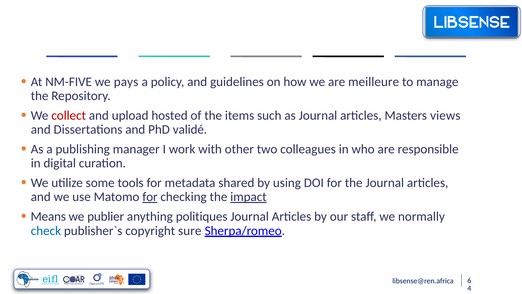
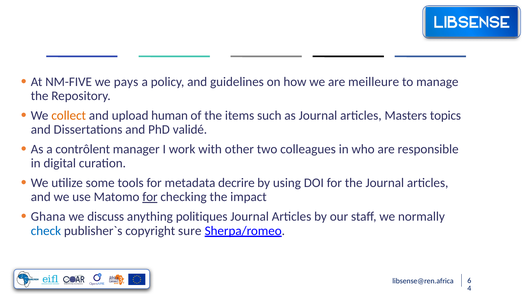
collect colour: red -> orange (69, 115)
hosted: hosted -> human (170, 115)
views: views -> topics (445, 115)
publishing: publishing -> contrôlent (83, 149)
shared: shared -> decrire (236, 183)
impact underline: present -> none (248, 197)
Means: Means -> Ghana (48, 216)
publier: publier -> discuss (106, 216)
